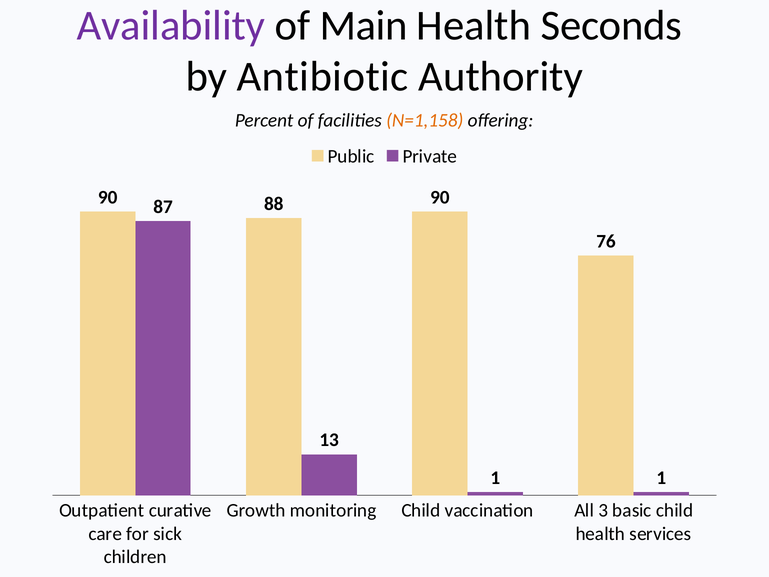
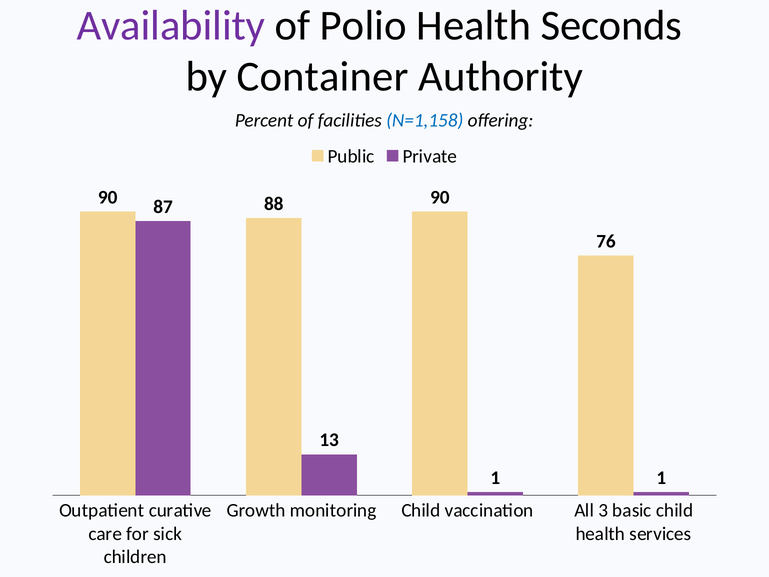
Main: Main -> Polio (363, 25)
Antibiotic: Antibiotic -> Container (323, 77)
N=1,158 colour: orange -> blue (425, 120)
